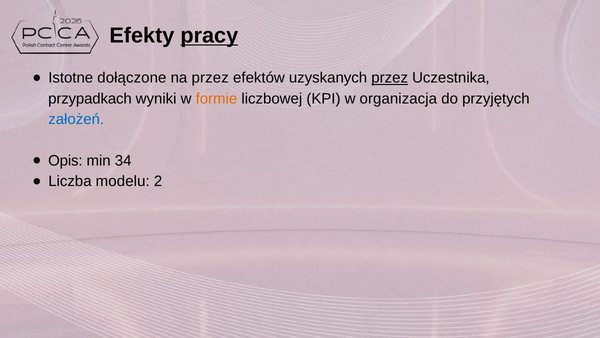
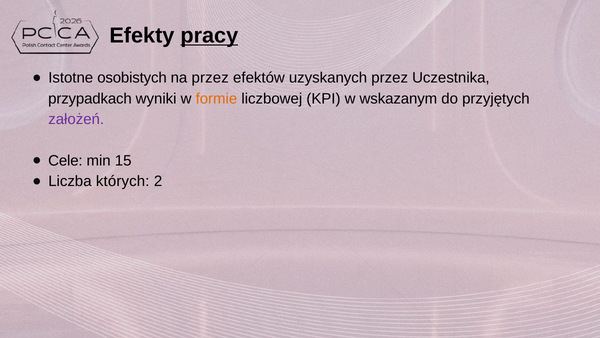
dołączone: dołączone -> osobistych (132, 78)
przez underline: present -> none (390, 78)
organizacja: organizacja -> wskazanym (398, 98)
założeń colour: blue -> purple (76, 119)
Opis: Opis -> Cele (65, 161)
34: 34 -> 15 (123, 161)
modelu: modelu -> których (123, 181)
